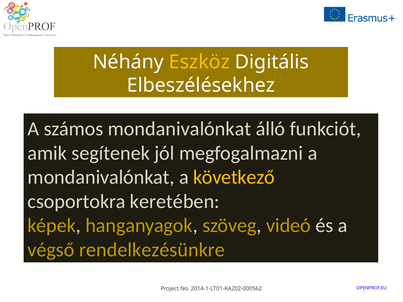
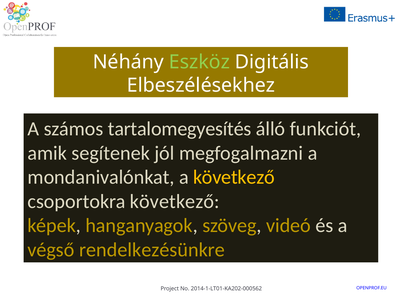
Eszköz colour: yellow -> light green (199, 62)
számos mondanivalónkat: mondanivalónkat -> tartalomegyesítés (180, 129)
csoportokra keretében: keretében -> következő (175, 202)
